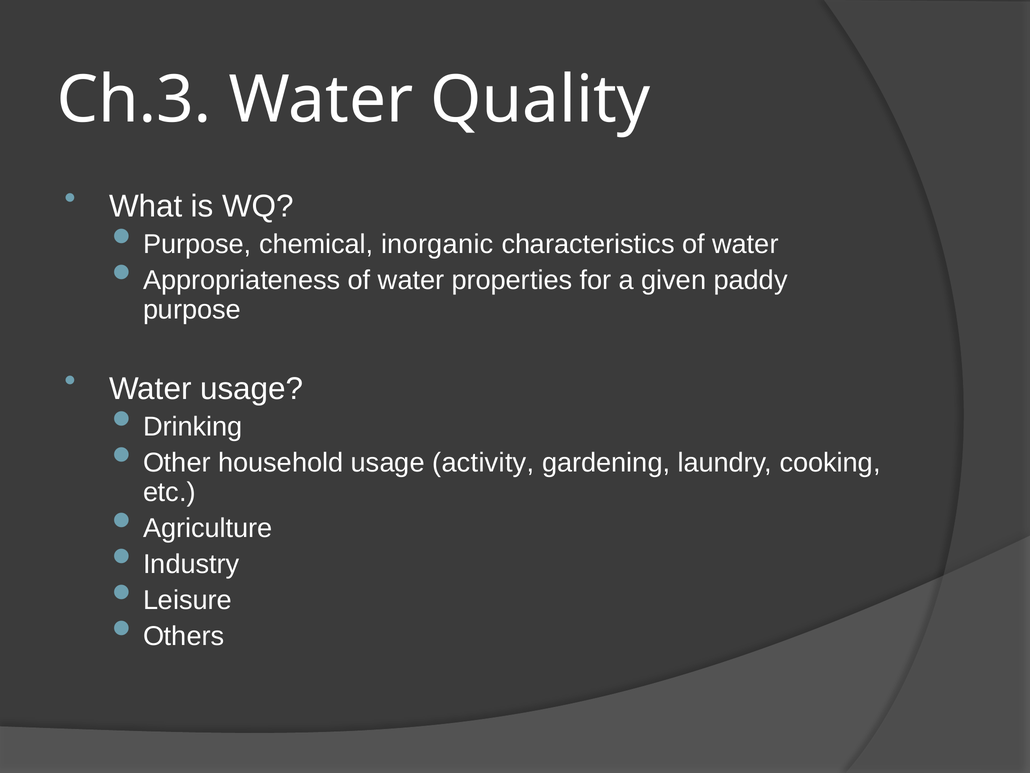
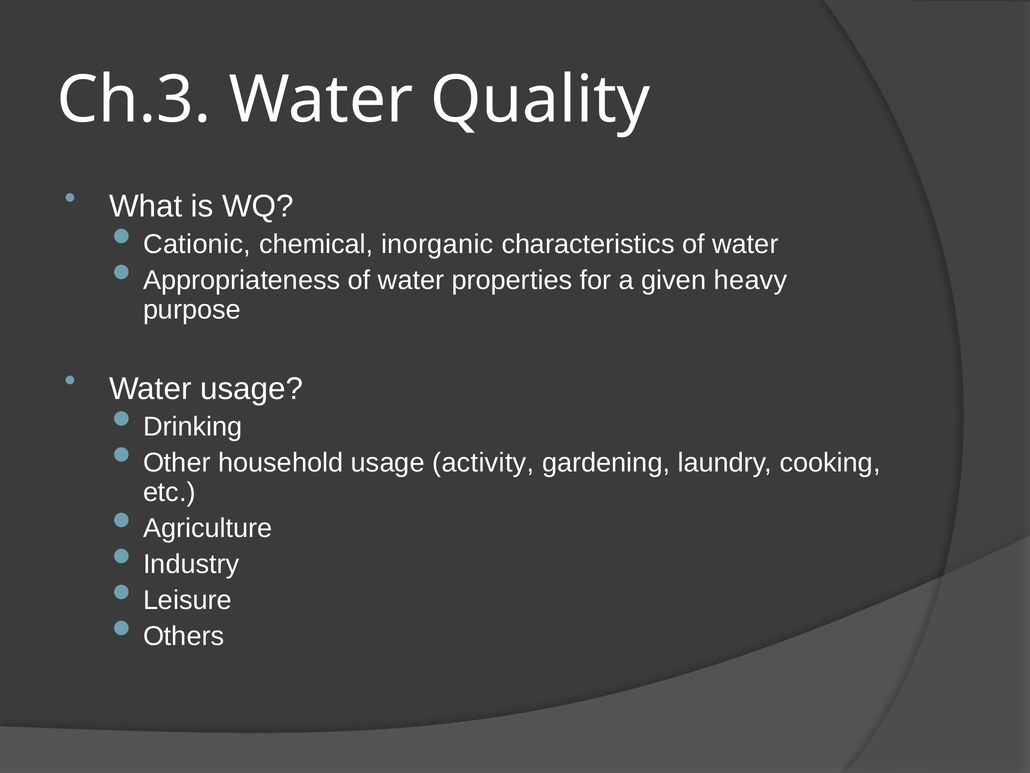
Purpose: Purpose -> Cationic (197, 244)
paddy: paddy -> heavy (751, 280)
